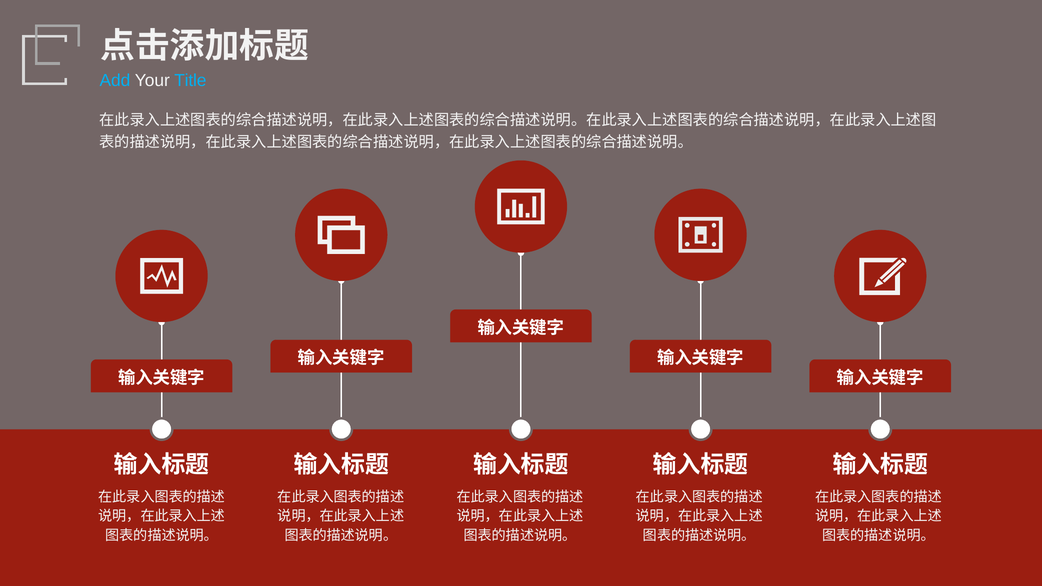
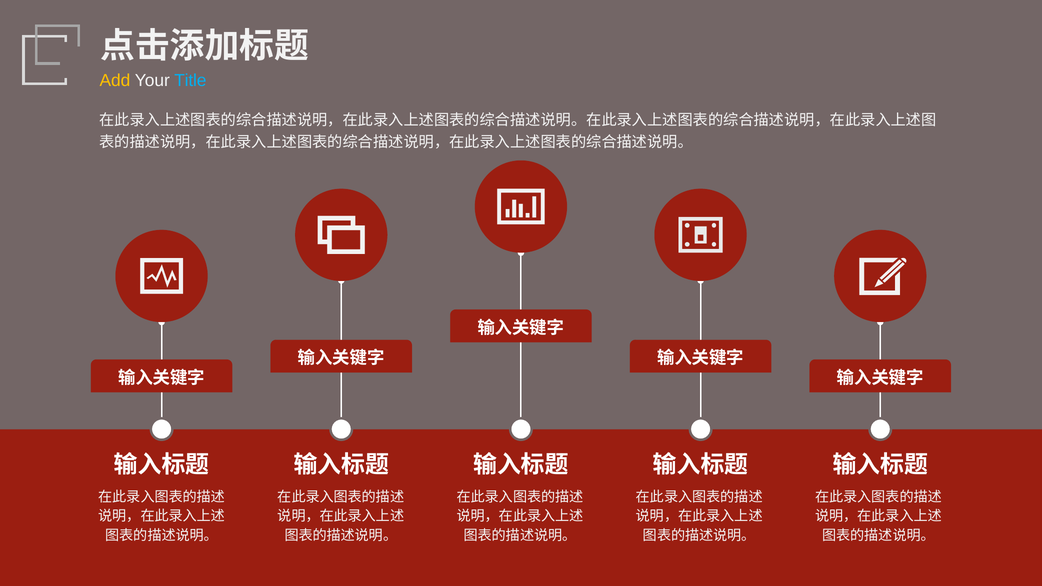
Add colour: light blue -> yellow (115, 80)
